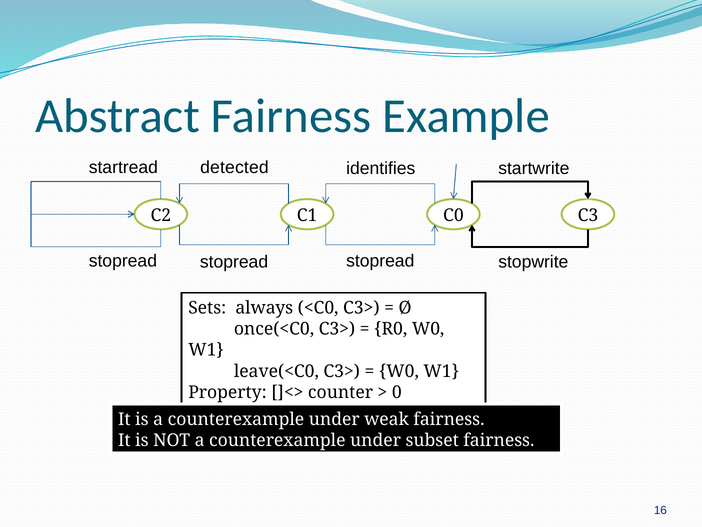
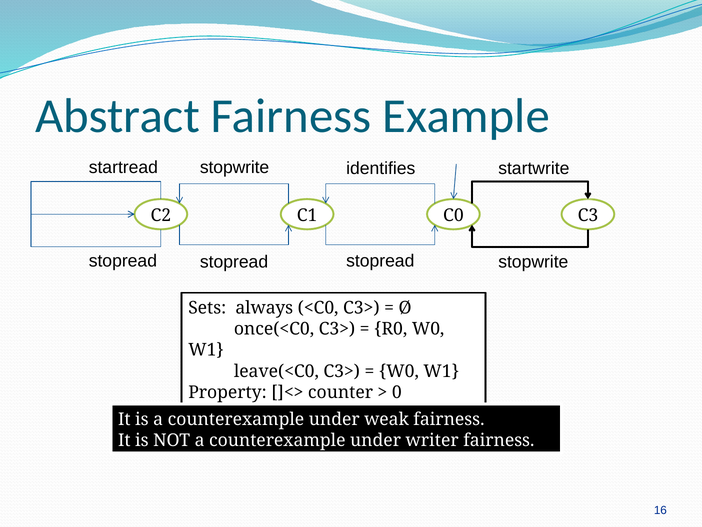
detected: detected -> stopwrite (235, 167)
subset: subset -> writer (432, 440)
